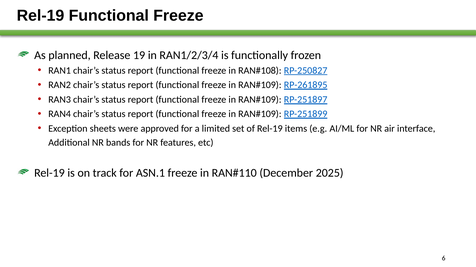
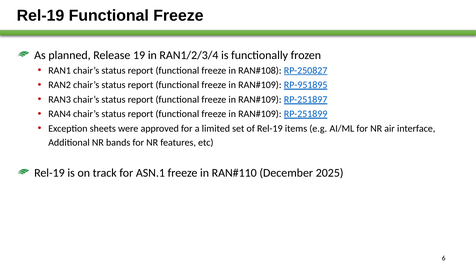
RP-261895: RP-261895 -> RP-951895 (306, 85)
